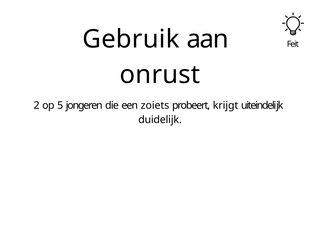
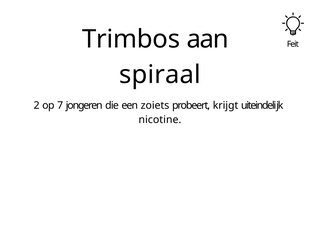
Gebruik: Gebruik -> Trimbos (131, 39)
onrust: onrust -> spiraal (160, 75)
5: 5 -> 7 (60, 105)
duidelĳk: duidelĳk -> nicotine (160, 120)
